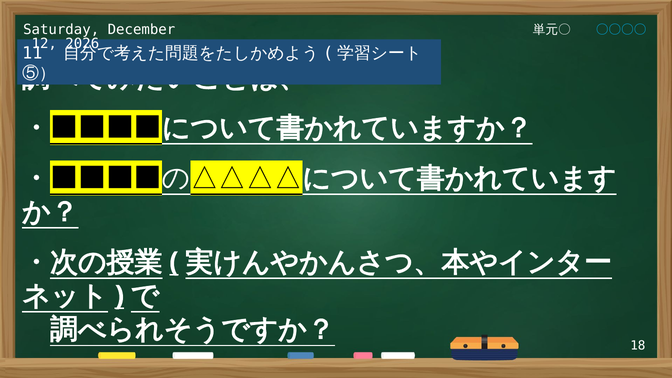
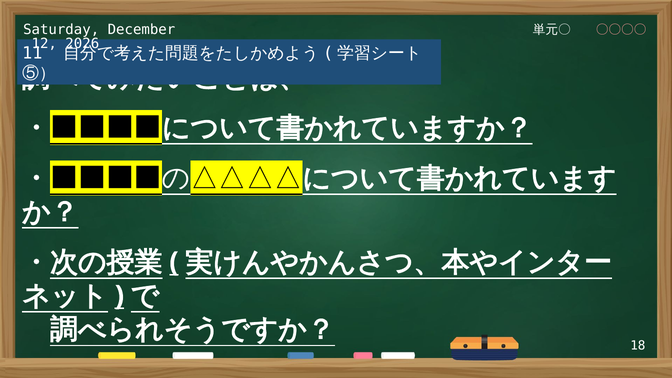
〇〇〇〇 colour: light blue -> pink (621, 29)
